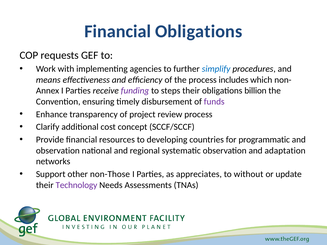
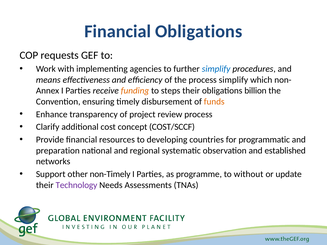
process includes: includes -> simplify (233, 80)
funding colour: purple -> orange (135, 91)
funds colour: purple -> orange (214, 102)
SCCF/SCCF: SCCF/SCCF -> COST/SCCF (172, 127)
observation: observation -> preparation (58, 151)
adaptation: adaptation -> established (285, 151)
non-Those: non-Those -> non-Timely (110, 174)
appreciates: appreciates -> programme (199, 174)
